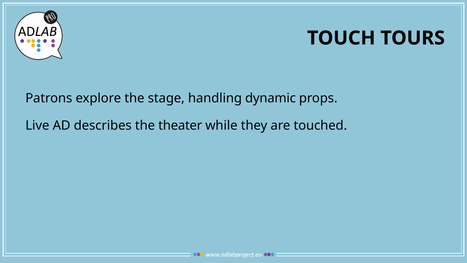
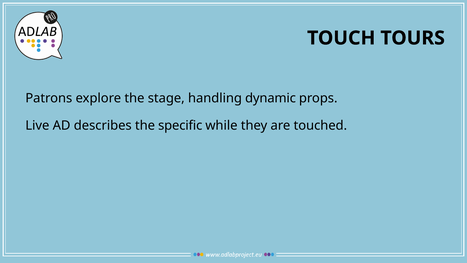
theater: theater -> specific (180, 125)
